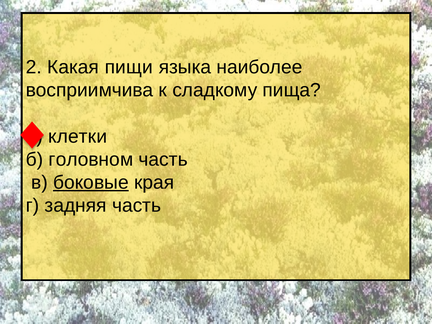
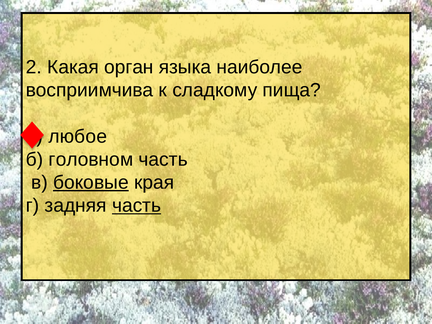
пищи: пищи -> орган (129, 67)
клетки: клетки -> любое (78, 136)
часть underline: none -> present (137, 206)
